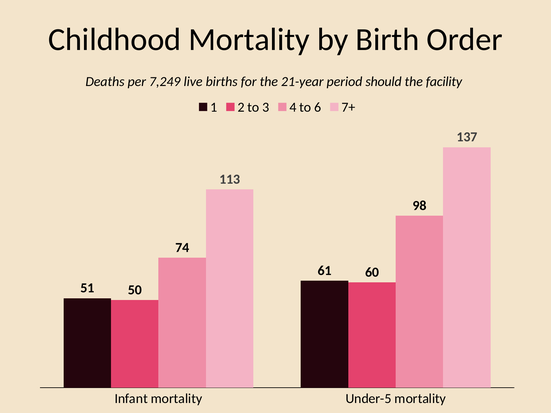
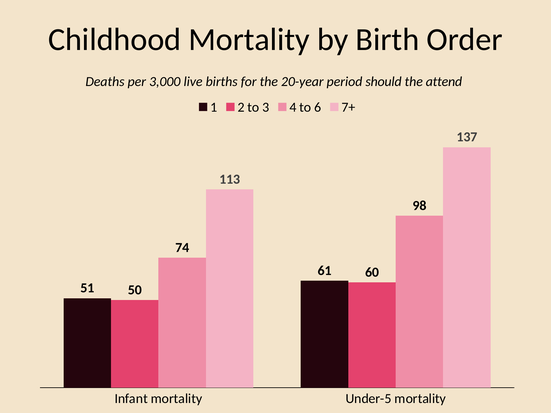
7,249: 7,249 -> 3,000 (165, 82)
21-year: 21-year -> 20-year (302, 82)
facility: facility -> attend (444, 82)
